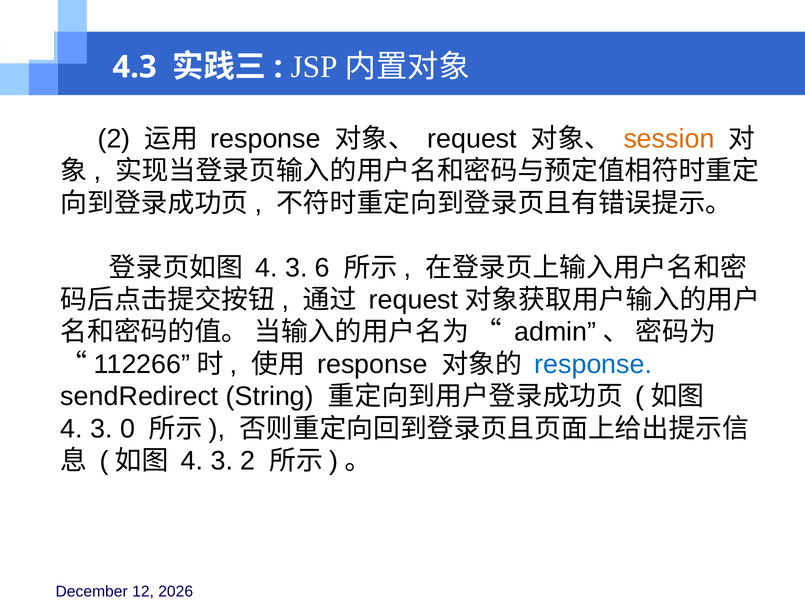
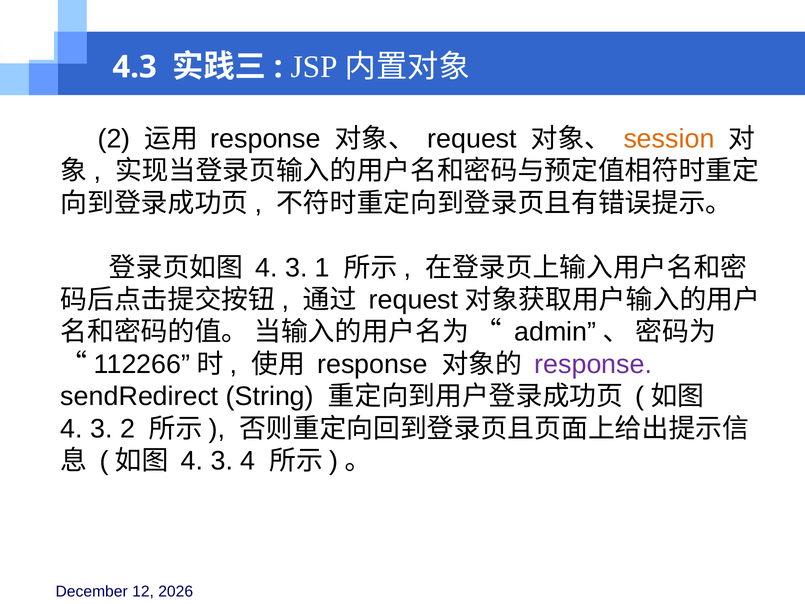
6: 6 -> 1 (322, 268)
response colour: blue -> purple (593, 364)
3 0: 0 -> 2 (127, 429)
3 2: 2 -> 4 (248, 461)
